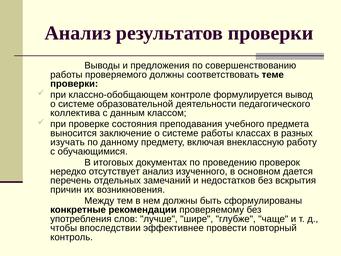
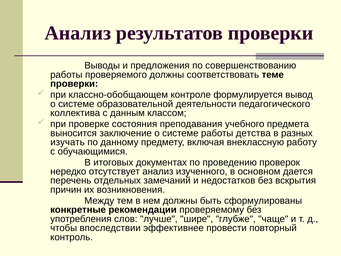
классах: классах -> детства (253, 133)
